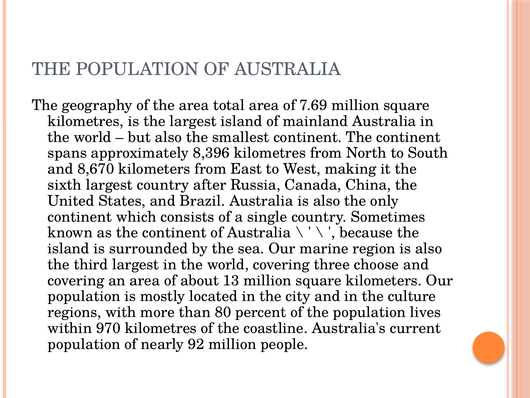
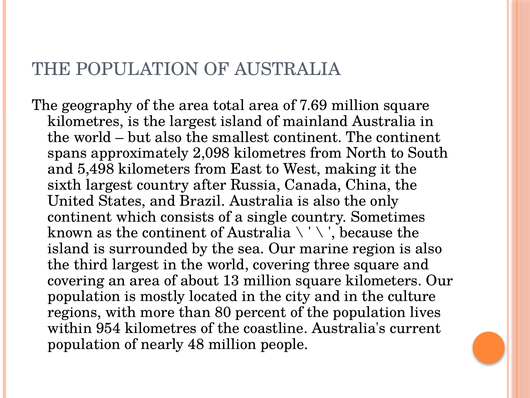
8,396: 8,396 -> 2,098 (211, 153)
8,670: 8,670 -> 5,498 (96, 169)
three choose: choose -> square (377, 264)
970: 970 -> 954 (108, 328)
92: 92 -> 48 (196, 344)
